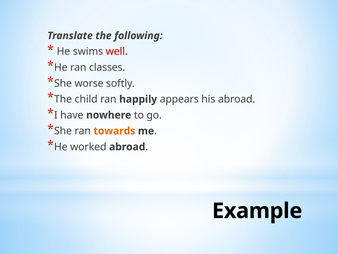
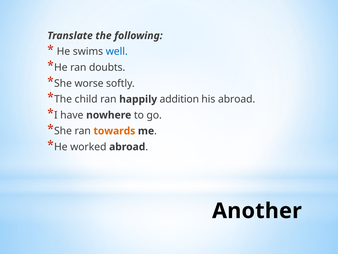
well colour: red -> blue (117, 51)
classes: classes -> doubts (107, 67)
appears: appears -> addition (179, 99)
Example: Example -> Another (257, 211)
